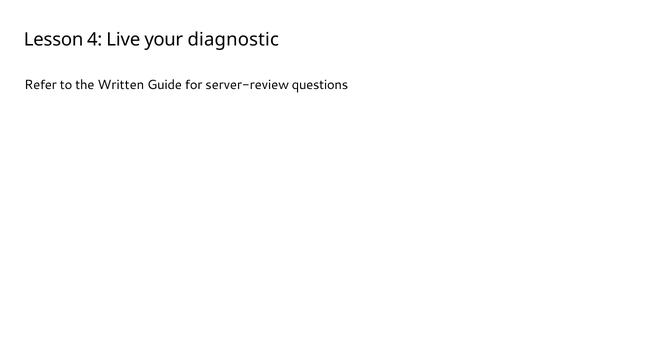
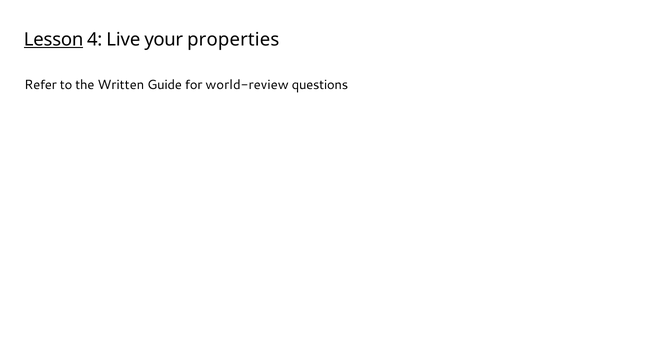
Lesson underline: none -> present (54, 39)
diagnostic: diagnostic -> properties (233, 39)
server-review: server-review -> world-review (247, 85)
